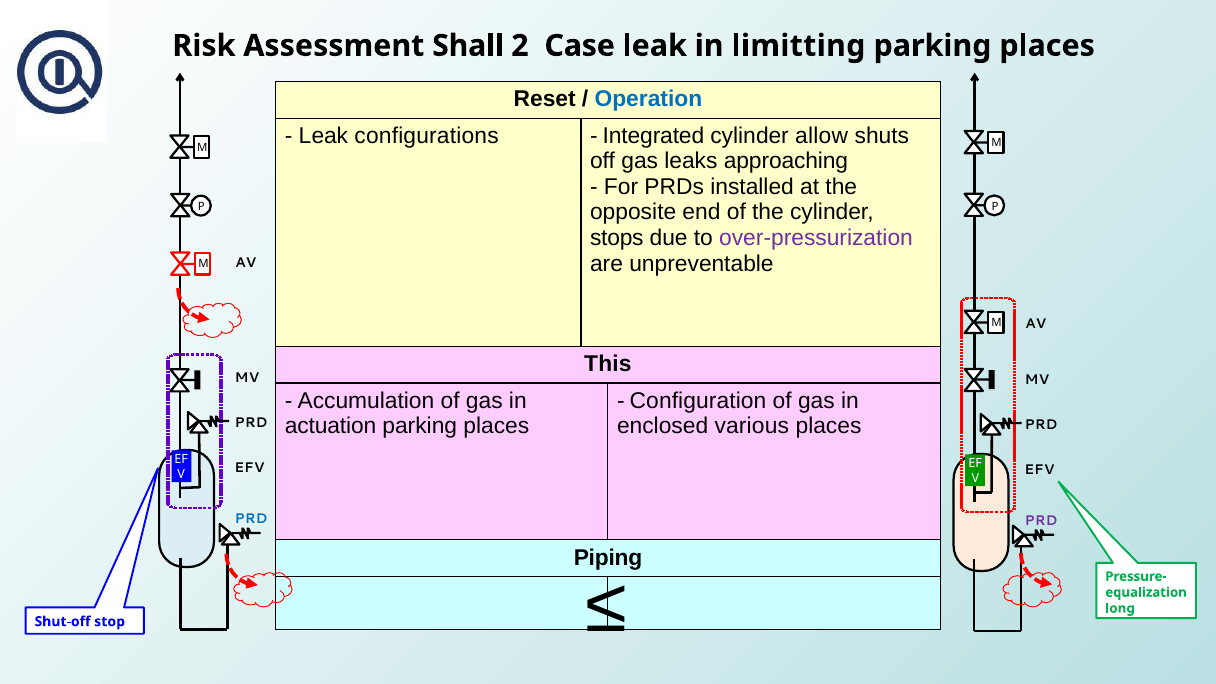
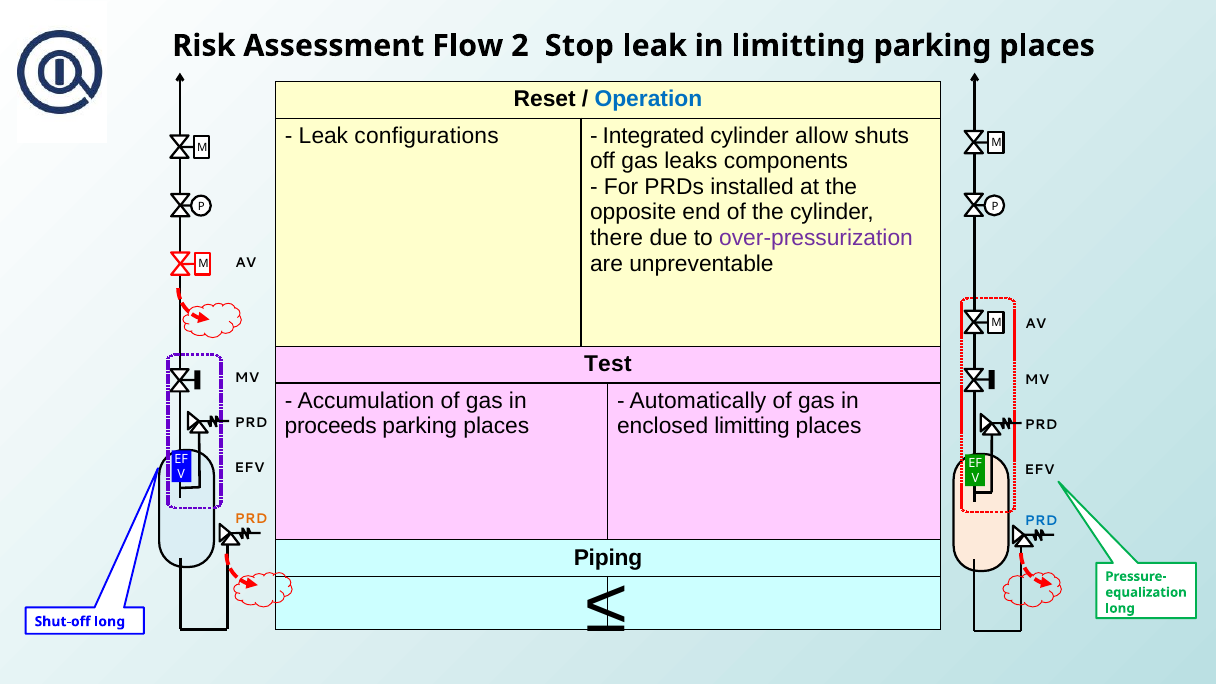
Shall: Shall -> Flow (468, 46)
Case: Case -> Stop (579, 46)
approaching: approaching -> components (786, 161)
stops: stops -> there (617, 238)
This: This -> Test (608, 364)
Configuration: Configuration -> Automatically (698, 401)
actuation: actuation -> proceeds (331, 426)
enclosed various: various -> limitting (752, 426)
PRD colour: blue -> orange (251, 518)
PRD colour: purple -> blue (1041, 521)
Shut-off stop: stop -> long (110, 622)
